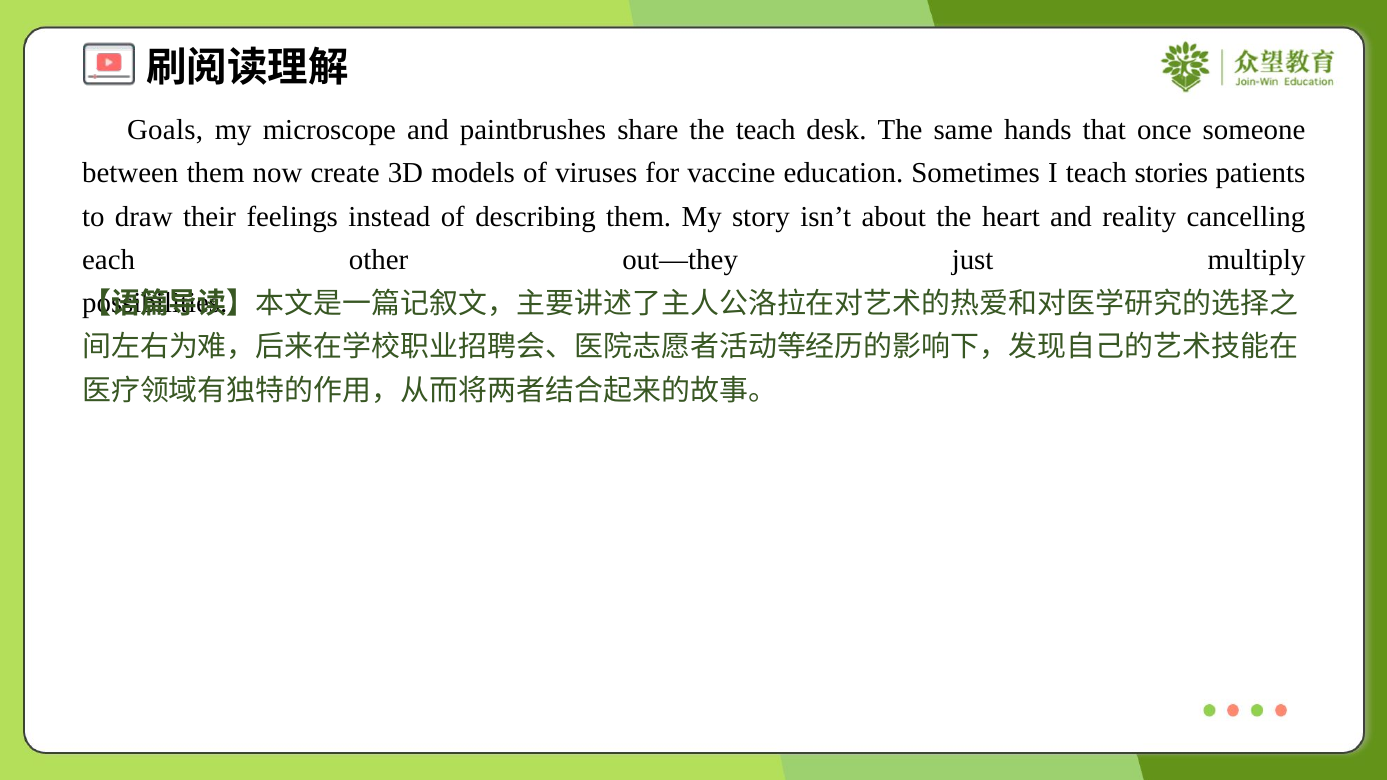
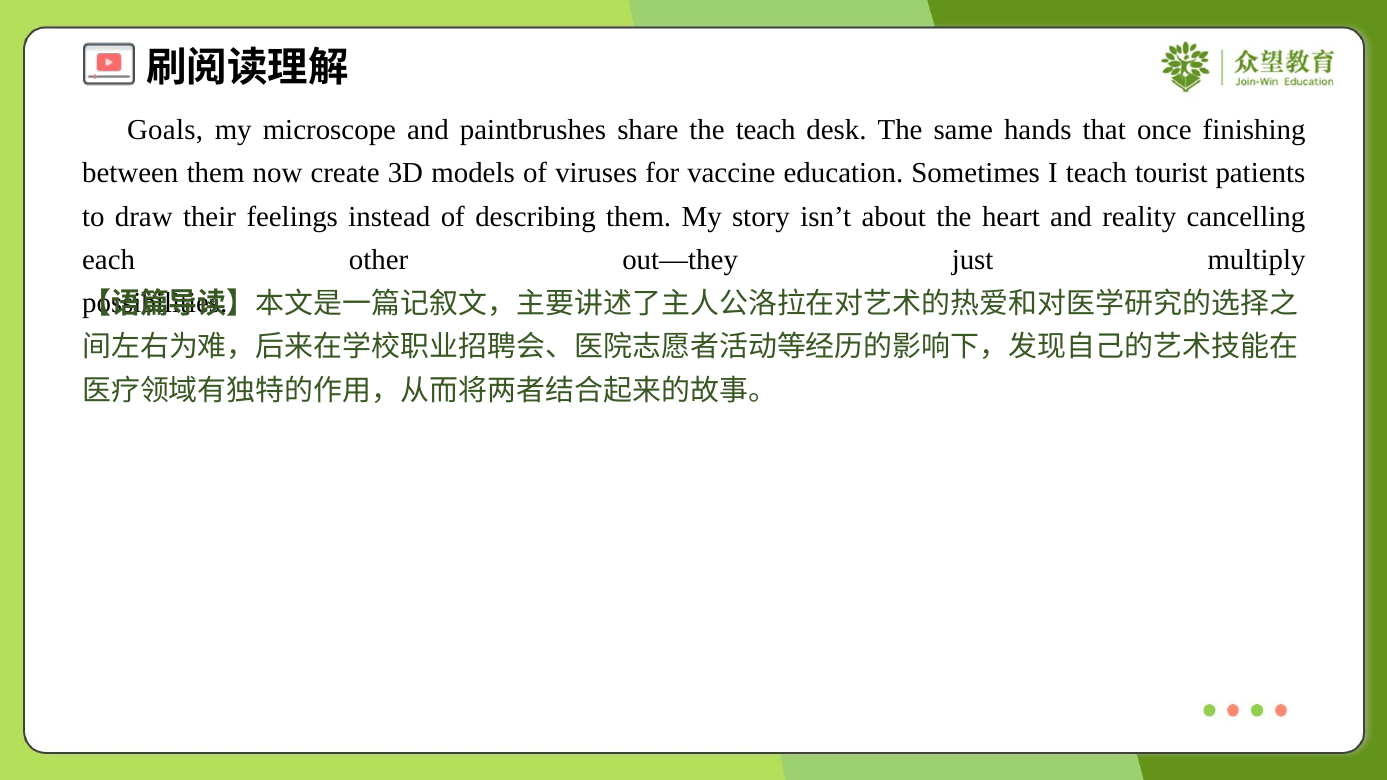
someone: someone -> finishing (1254, 130)
stories: stories -> tourist (1171, 173)
